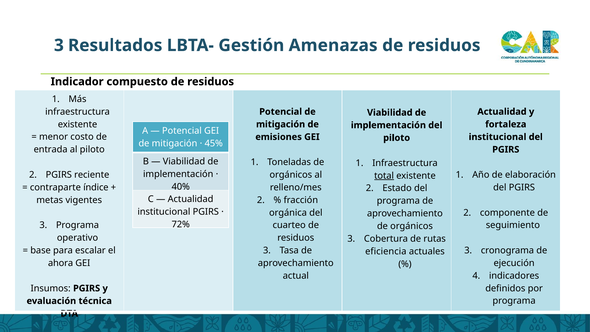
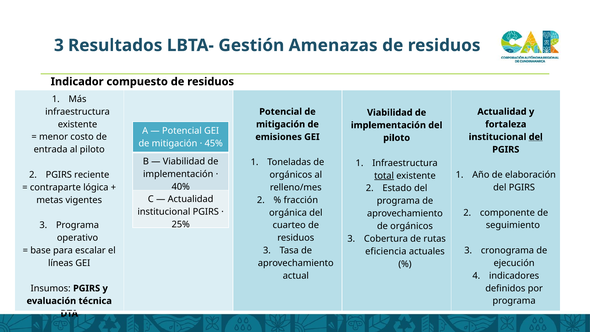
del underline: none -> present (536, 137)
índice: índice -> lógica (96, 187)
72%: 72% -> 25% (181, 224)
ahora: ahora -> líneas (61, 263)
